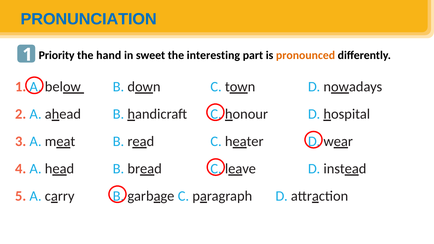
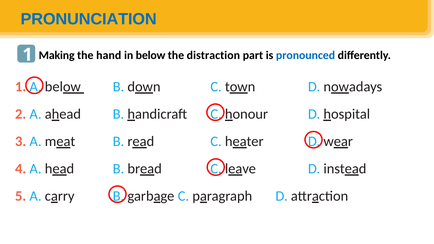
Priority: Priority -> Making (57, 55)
in sweet: sweet -> below (151, 55)
interesting: interesting -> distraction (213, 55)
pronounced colour: orange -> blue (306, 55)
